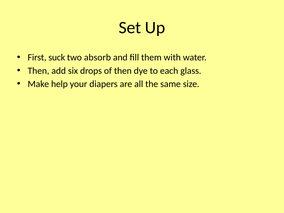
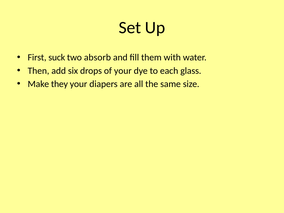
of then: then -> your (123, 71)
help: help -> they (59, 84)
